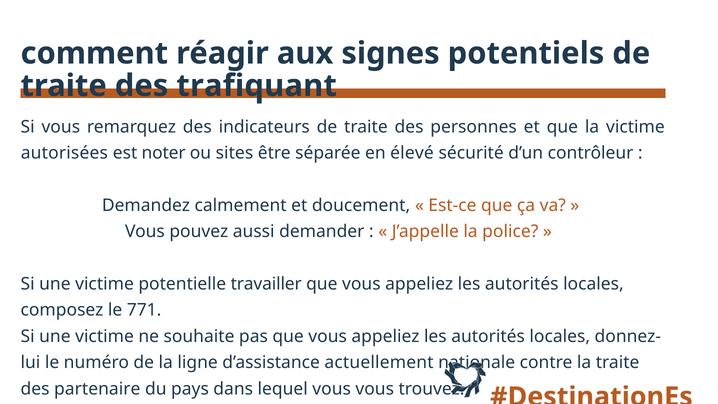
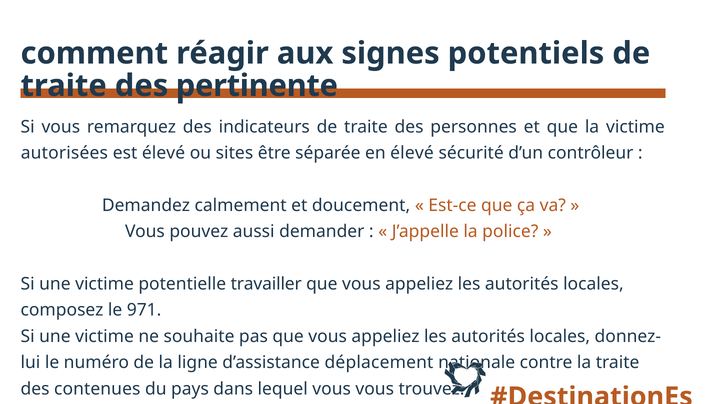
trafiquant: trafiquant -> pertinente (257, 86)
est noter: noter -> élevé (163, 153)
771: 771 -> 971 (144, 310)
actuellement: actuellement -> déplacement (379, 362)
partenaire: partenaire -> contenues (97, 389)
